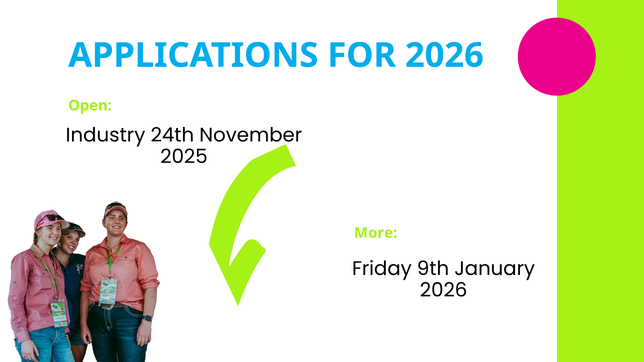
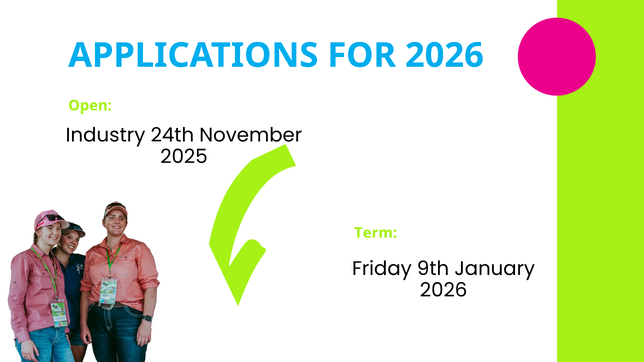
More: More -> Term (376, 233)
